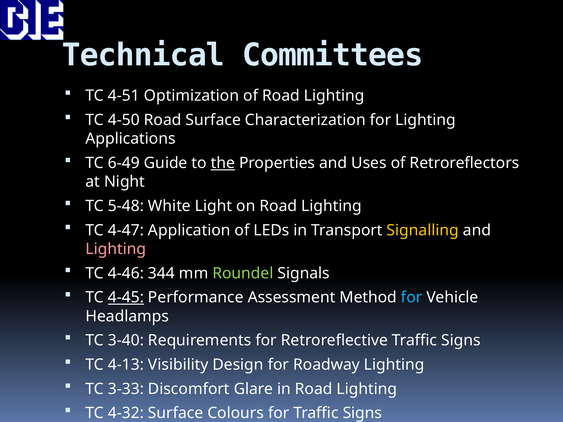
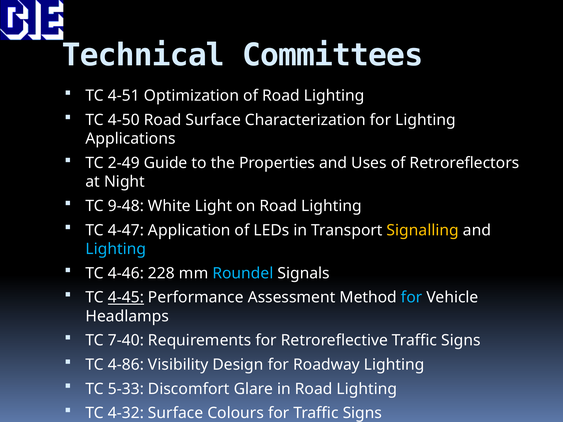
6-49: 6-49 -> 2-49 (124, 163)
the underline: present -> none (223, 163)
5-48: 5-48 -> 9-48 (126, 206)
Lighting colour: pink -> light blue (116, 249)
344: 344 -> 228 (161, 273)
Roundel colour: light green -> light blue (243, 273)
3-40: 3-40 -> 7-40 (126, 341)
4-13: 4-13 -> 4-86 (126, 365)
3-33: 3-33 -> 5-33 (126, 389)
